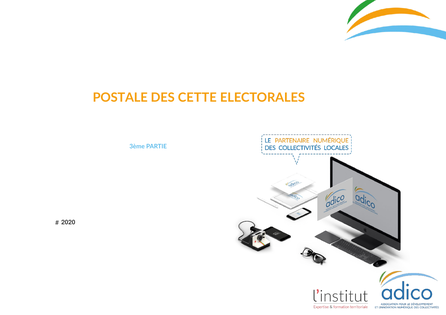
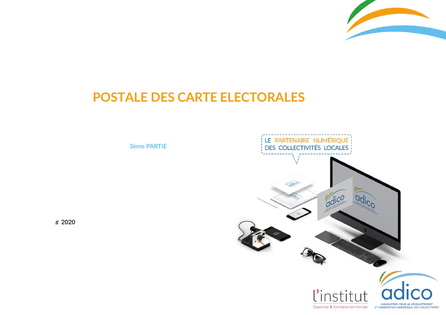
CETTE: CETTE -> CARTE (197, 98)
